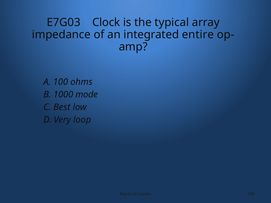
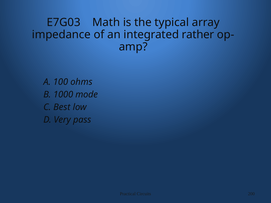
Clock: Clock -> Math (106, 22)
entire: entire -> rather (198, 35)
loop: loop -> pass (82, 120)
